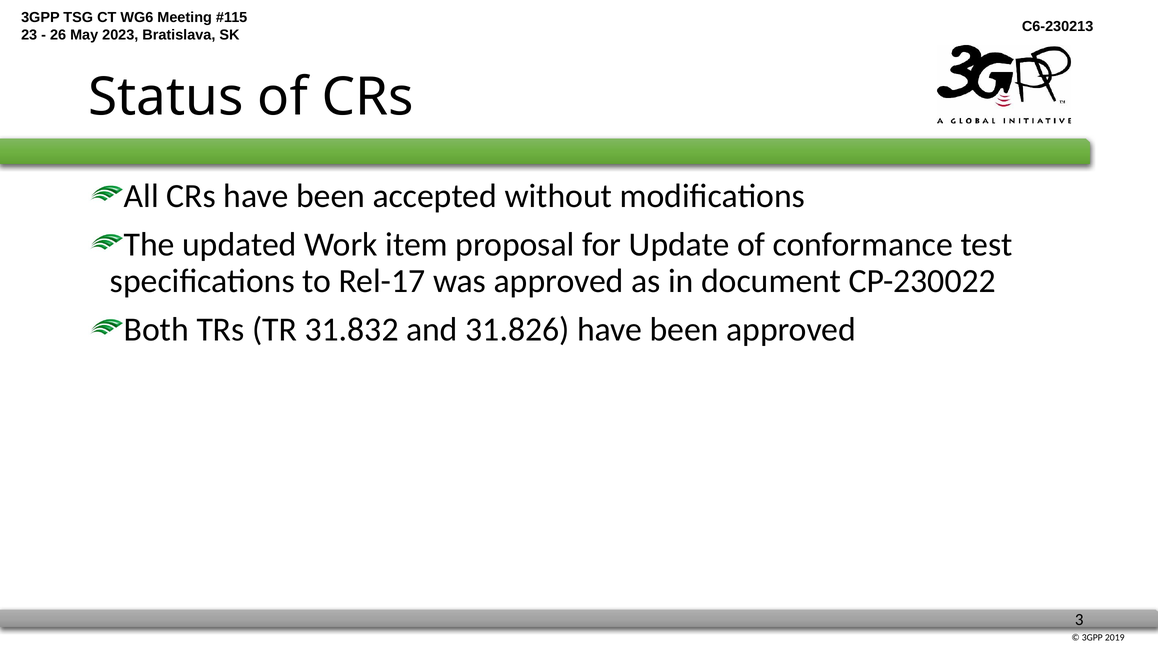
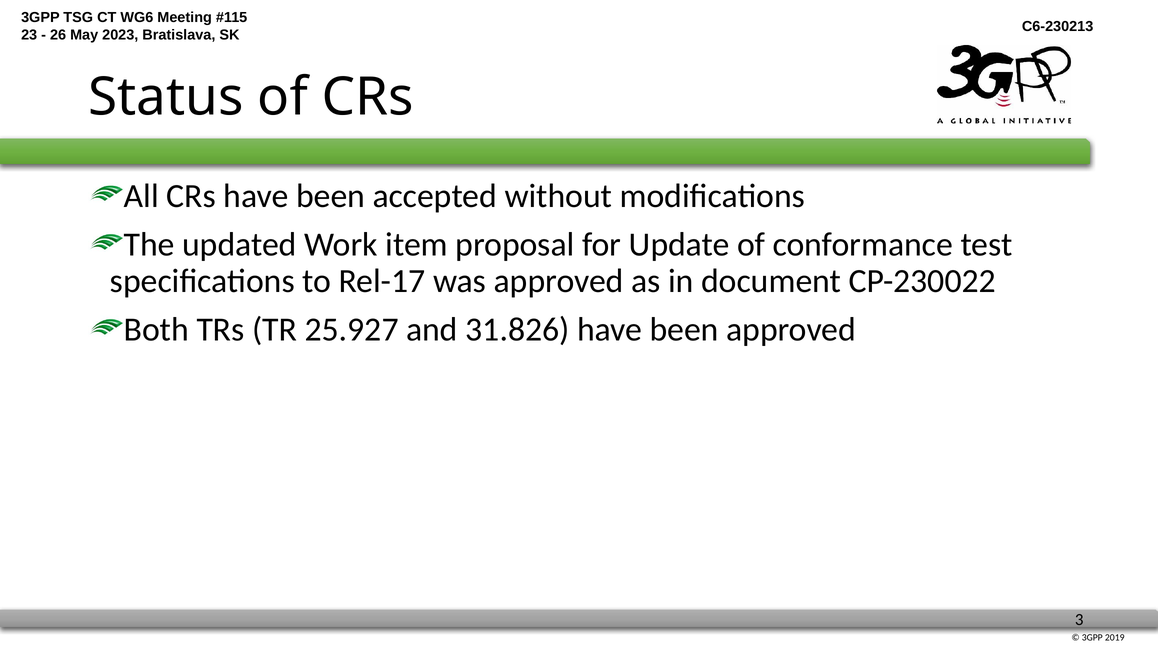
31.832: 31.832 -> 25.927 (352, 329)
